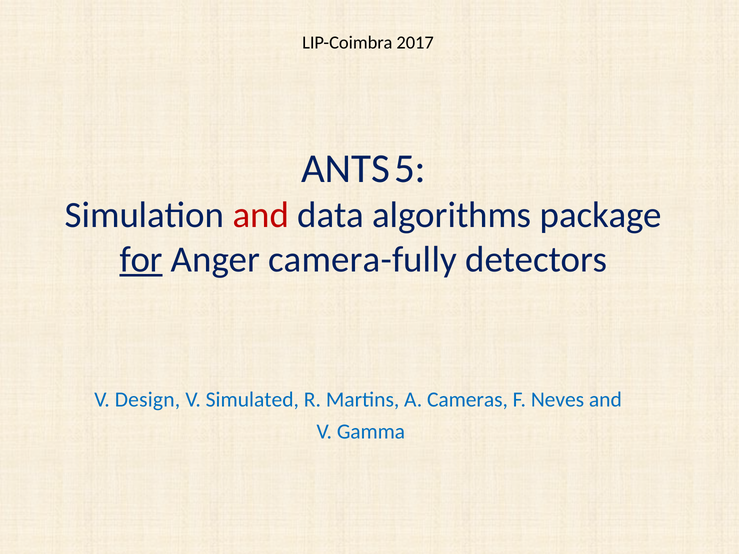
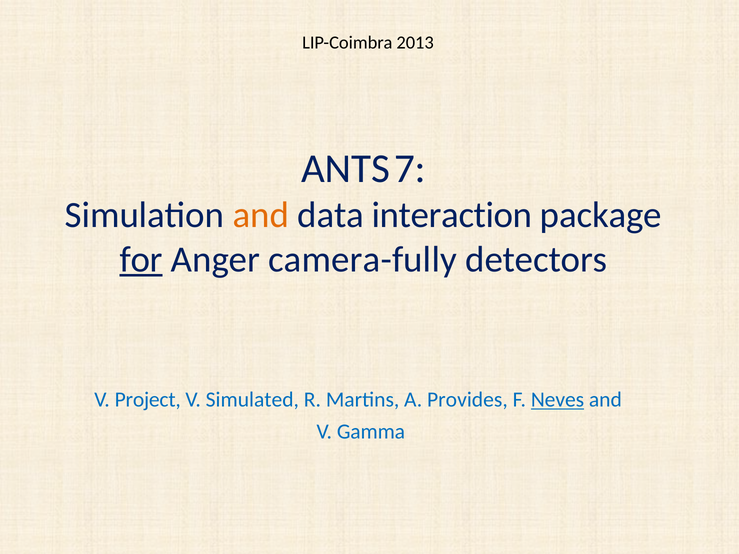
2017: 2017 -> 2013 (415, 43)
5: 5 -> 7 (410, 169)
and colour: red -> orange (261, 215)
algorithms: algorithms -> interaction (452, 215)
Design: Design -> Project (148, 400)
Cameras: Cameras -> Provides (467, 400)
Neves underline: none -> present (558, 400)
